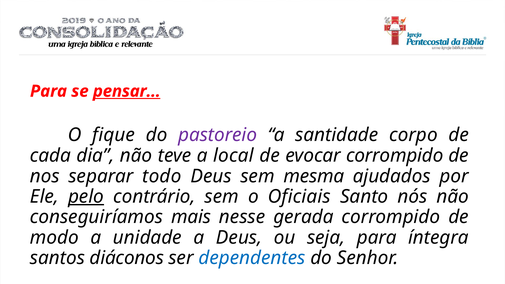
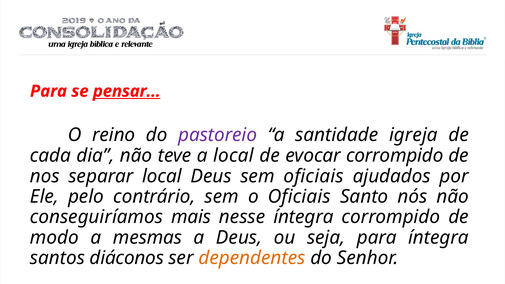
fique: fique -> reino (114, 135)
corpo: corpo -> igreja (413, 135)
separar todo: todo -> local (162, 176)
sem mesma: mesma -> oficiais (314, 176)
pelo underline: present -> none (86, 197)
nesse gerada: gerada -> íntegra (303, 217)
unidade: unidade -> mesmas (147, 238)
dependentes colour: blue -> orange (252, 258)
